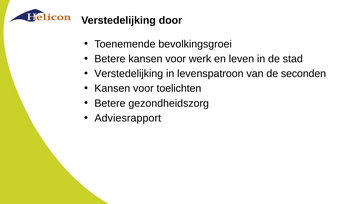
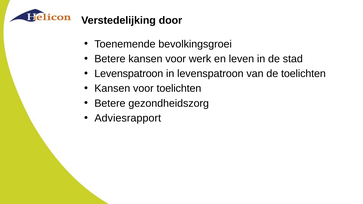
Verstedelijking: Verstedelijking -> Levenspatroon (129, 74)
de seconden: seconden -> toelichten (303, 74)
